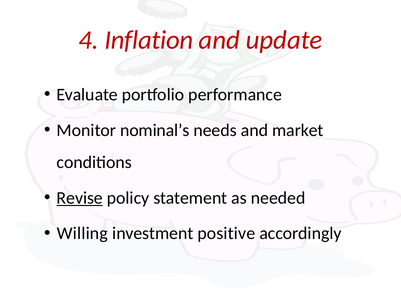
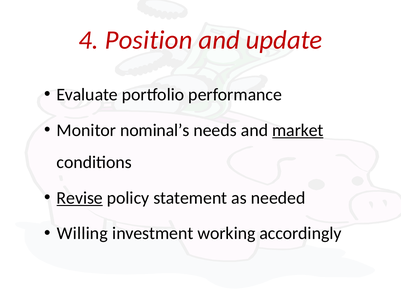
Inflation: Inflation -> Position (149, 40)
market underline: none -> present (298, 131)
positive: positive -> working (226, 234)
